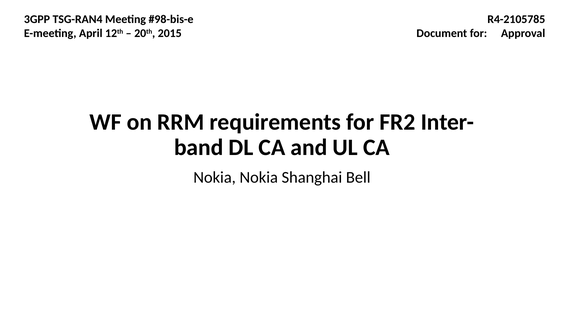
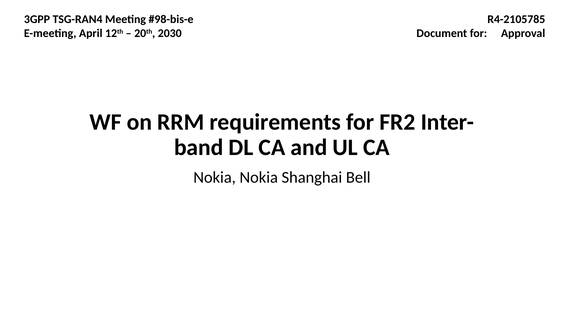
2015: 2015 -> 2030 (170, 33)
